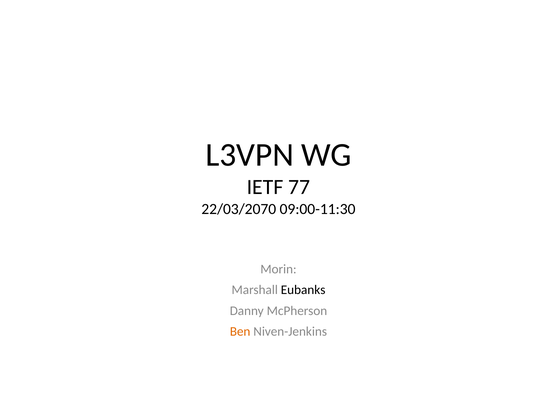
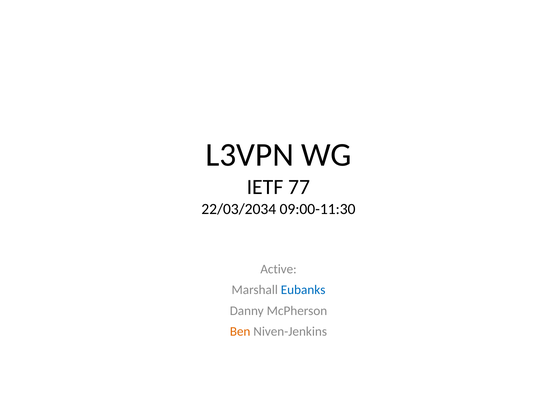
22/03/2070: 22/03/2070 -> 22/03/2034 (239, 209)
Morin: Morin -> Active (278, 269)
Eubanks colour: black -> blue (303, 290)
